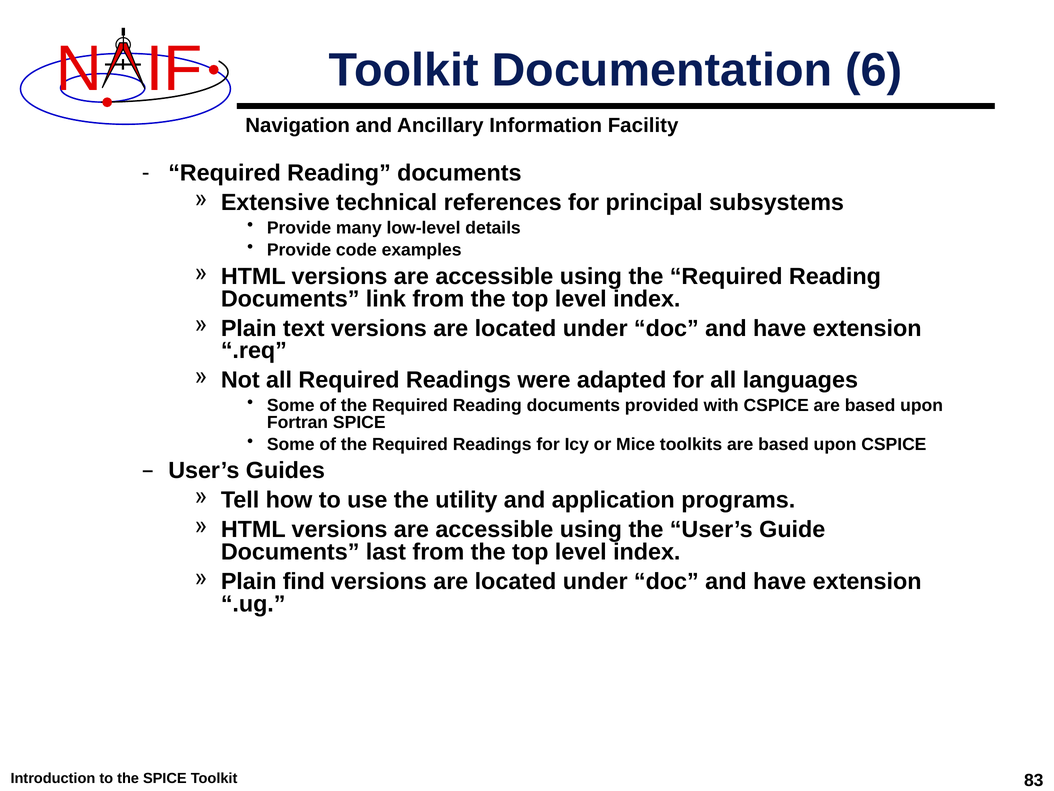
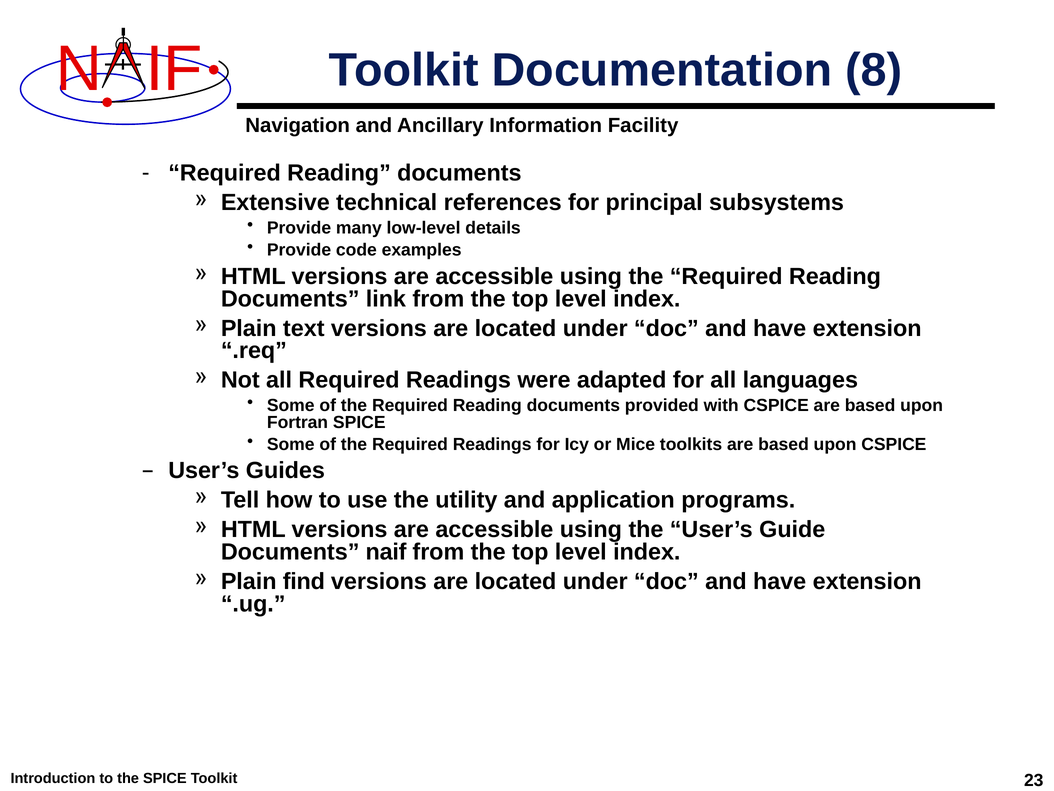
6: 6 -> 8 (874, 70)
last: last -> naif (386, 552)
83: 83 -> 23 (1034, 780)
